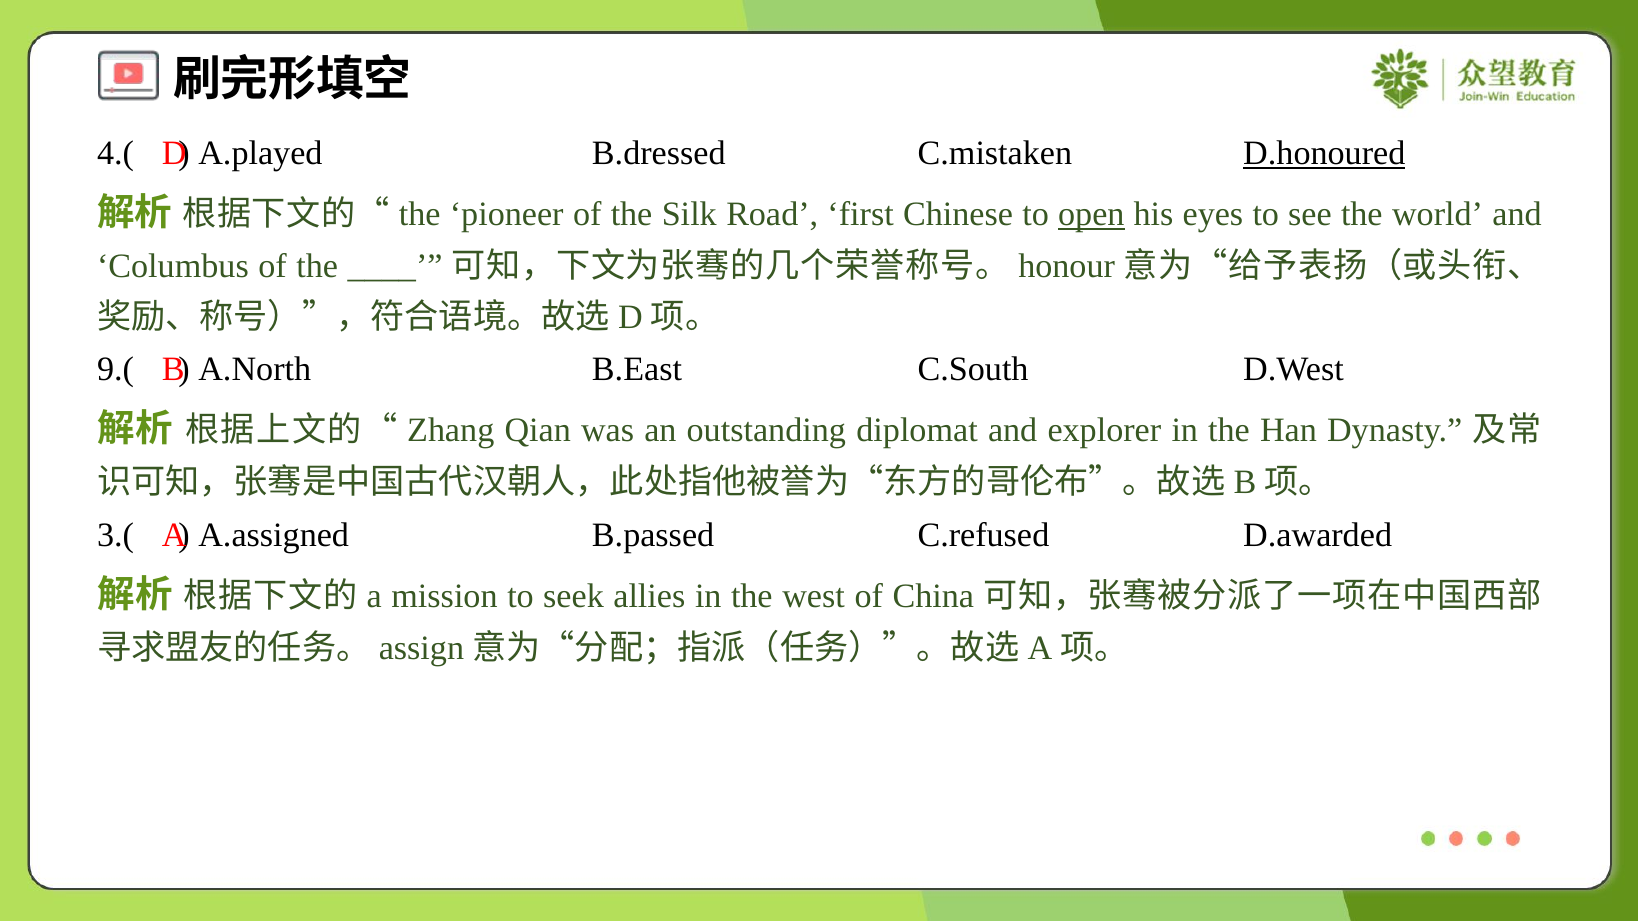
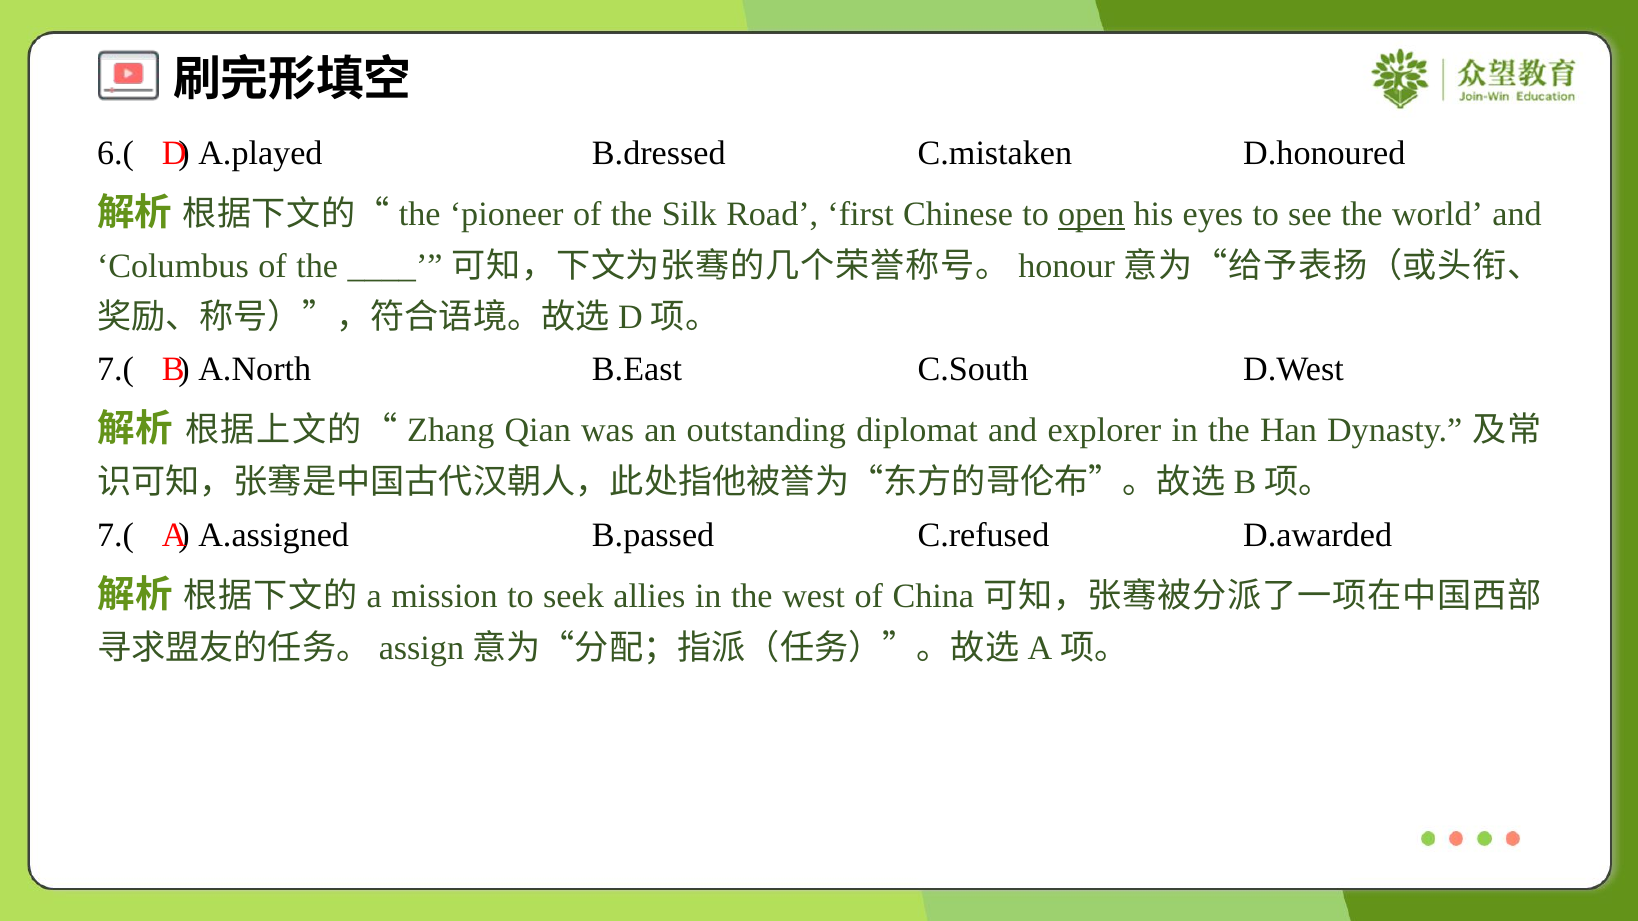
4.(: 4.( -> 6.( (115, 153)
D.honoured underline: present -> none (1324, 153)
9.(: 9.( -> 7.( (115, 369)
3.(: 3.( -> 7.( (115, 535)
